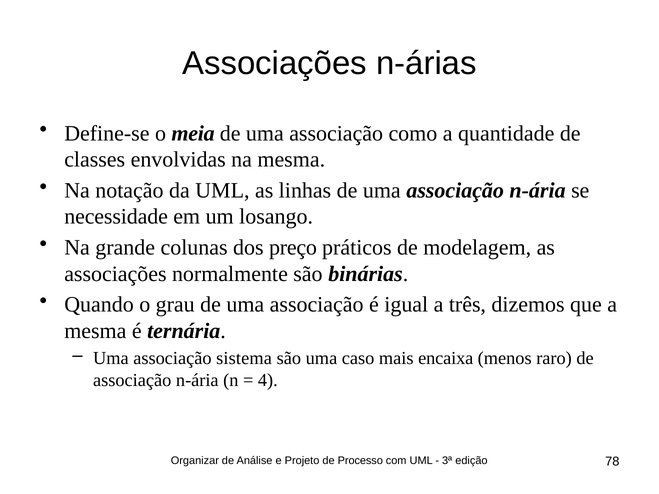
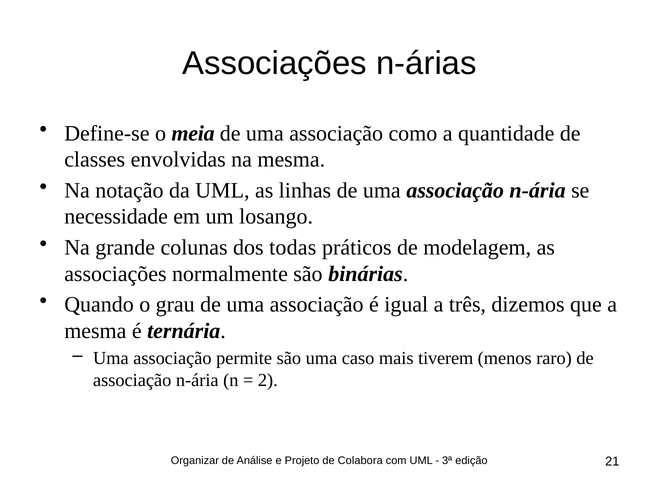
preço: preço -> todas (293, 248)
sistema: sistema -> permite (244, 359)
encaixa: encaixa -> tiverem (446, 359)
4: 4 -> 2 (268, 381)
Processo: Processo -> Colabora (360, 461)
78: 78 -> 21 (612, 462)
